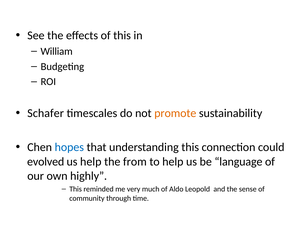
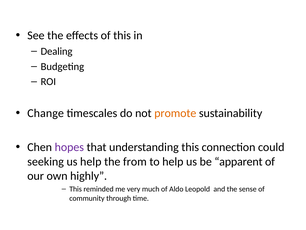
William: William -> Dealing (57, 51)
Schafer: Schafer -> Change (46, 113)
hopes colour: blue -> purple (69, 147)
evolved: evolved -> seeking (46, 161)
language: language -> apparent (238, 161)
